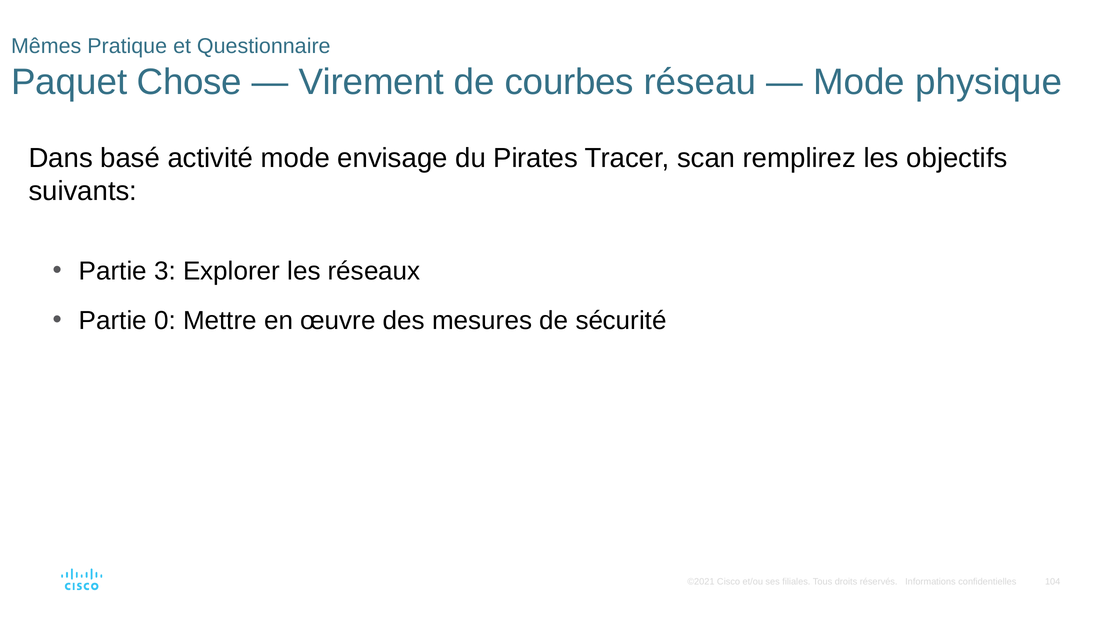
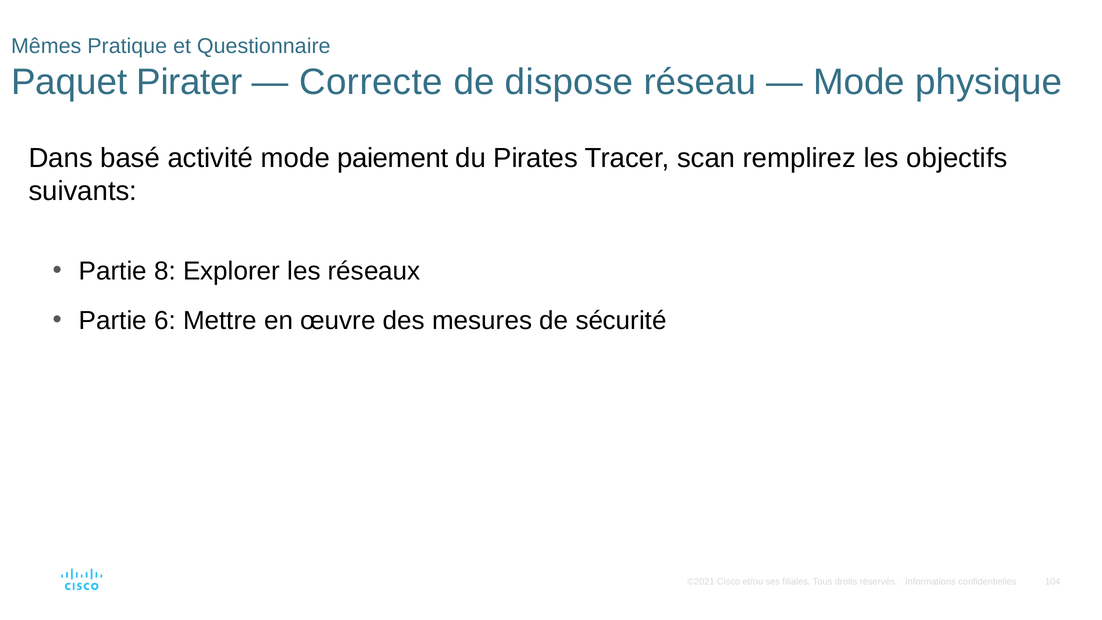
Chose: Chose -> Pirater (189, 82)
Virement: Virement -> Correcte (371, 82)
courbes: courbes -> dispose (569, 82)
envisage: envisage -> paiement (393, 158)
3: 3 -> 8 (165, 271)
0: 0 -> 6 (165, 321)
